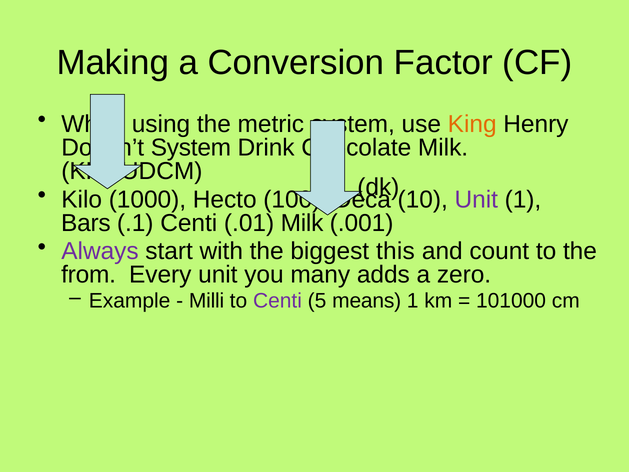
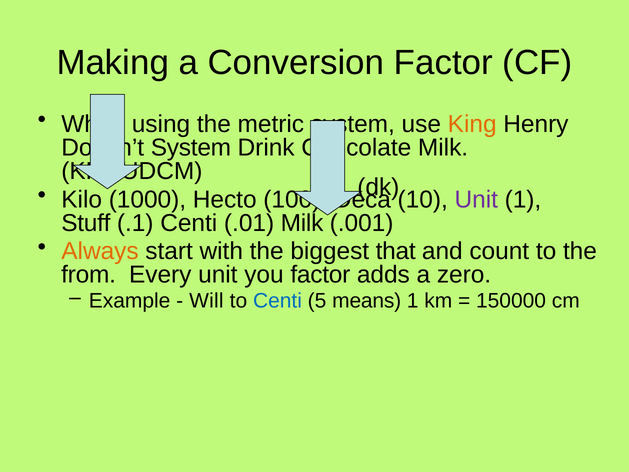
Bars: Bars -> Stuff (86, 223)
Always colour: purple -> orange (100, 251)
this: this -> that (396, 251)
you many: many -> factor (320, 275)
Milli: Milli -> Will (206, 301)
Centi colour: purple -> blue (278, 301)
101000: 101000 -> 150000 (511, 301)
